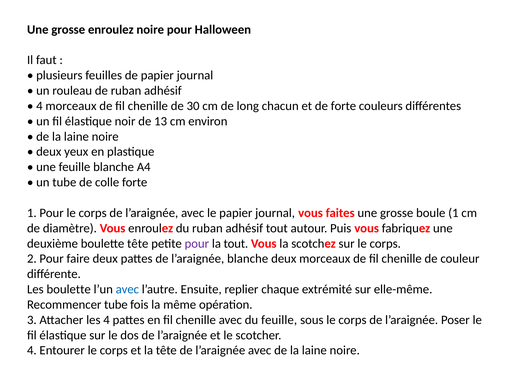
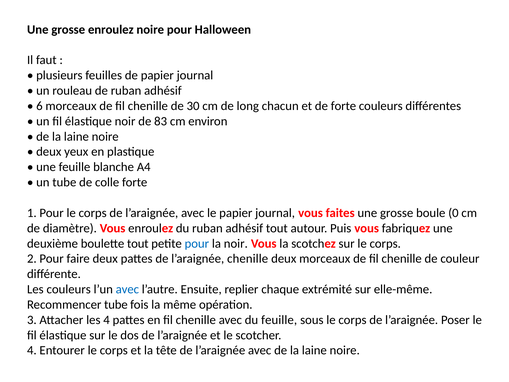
4: 4 -> 6 (39, 106)
13: 13 -> 83 (161, 121)
boule 1: 1 -> 0 (453, 213)
boulette tête: tête -> tout (138, 243)
pour colour: purple -> blue (197, 243)
la tout: tout -> noir (236, 243)
l’araignée blanche: blanche -> chenille (248, 259)
Les boulette: boulette -> couleurs (69, 289)
